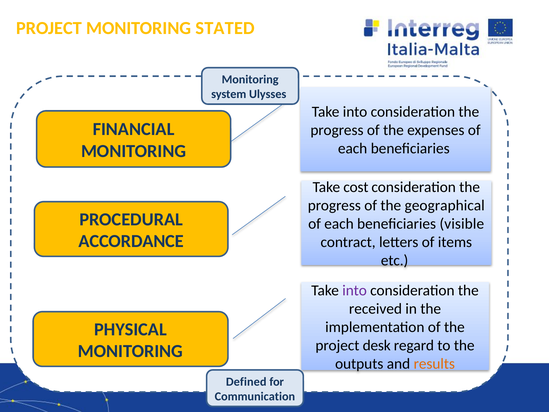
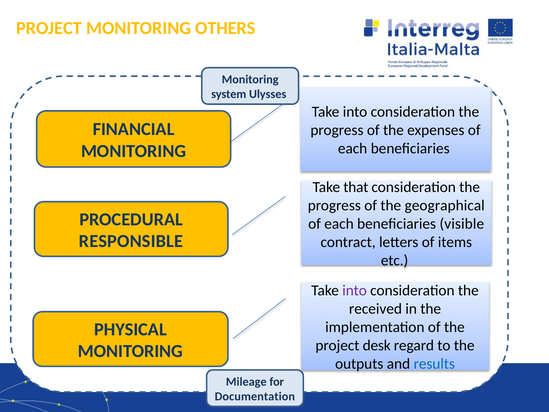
STATED: STATED -> OTHERS (225, 28)
cost: cost -> that (356, 187)
ACCORDANCE: ACCORDANCE -> RESPONSIBLE (131, 241)
results colour: orange -> blue (434, 363)
Defined: Defined -> Mileage (246, 381)
Communication: Communication -> Documentation (255, 396)
